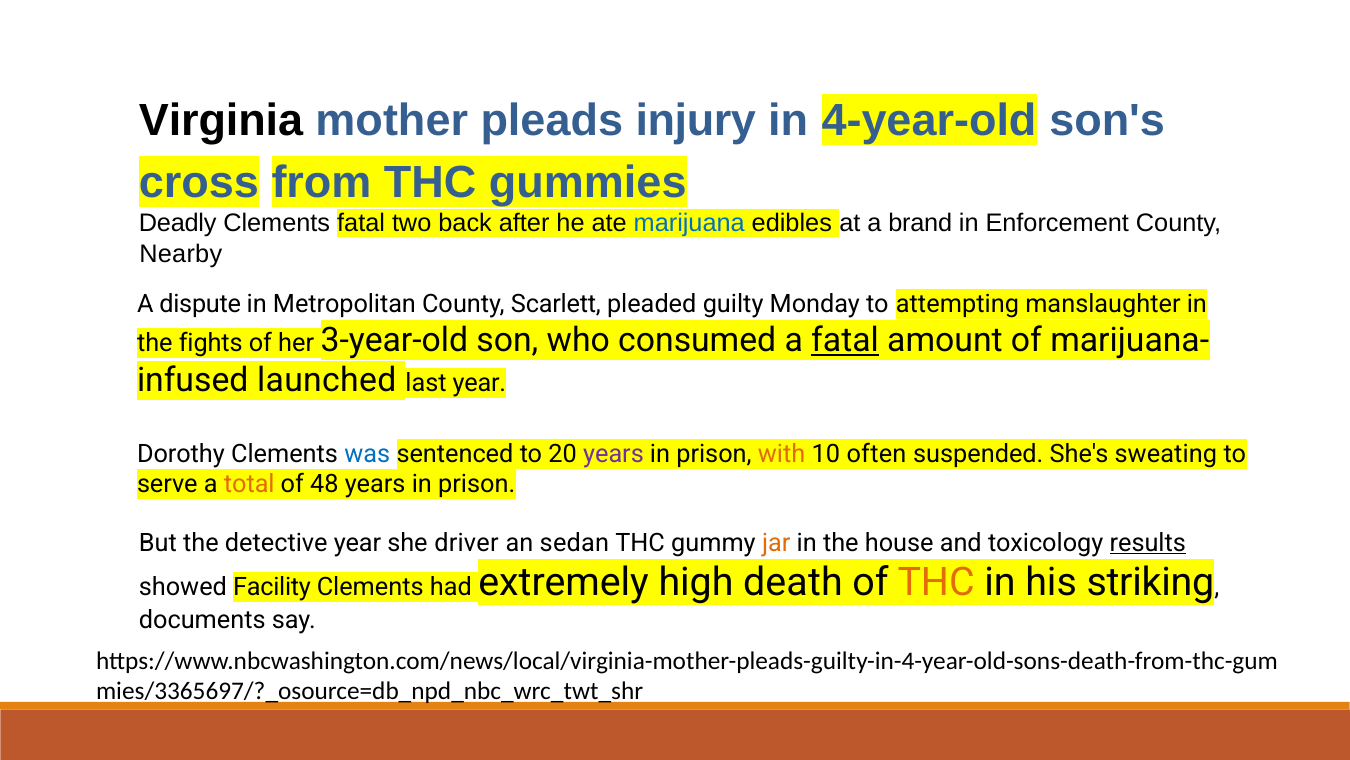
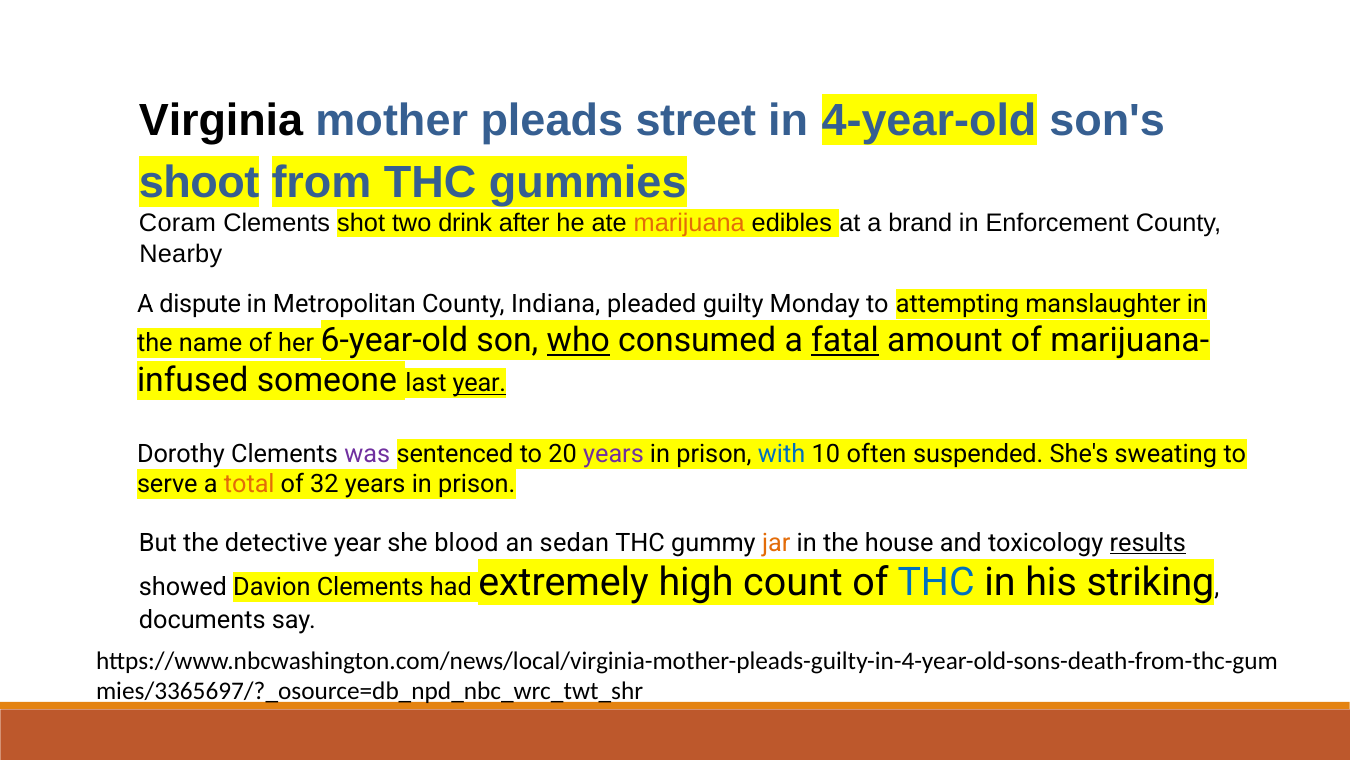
injury: injury -> street (696, 120)
cross: cross -> shoot (199, 182)
Deadly: Deadly -> Coram (177, 223)
Clements fatal: fatal -> shot (361, 223)
back: back -> drink (465, 223)
marijuana colour: blue -> orange (689, 223)
Scarlett: Scarlett -> Indiana (556, 304)
fights: fights -> name (211, 343)
3-year-old: 3-year-old -> 6-year-old (394, 340)
who underline: none -> present (578, 340)
launched: launched -> someone (327, 381)
year underline: none -> present (479, 383)
was colour: blue -> purple (367, 454)
with colour: orange -> blue (782, 454)
48: 48 -> 32 (324, 484)
driver: driver -> blood (466, 542)
Facility: Facility -> Davion (272, 587)
death: death -> count (793, 582)
THC colour: orange -> blue (936, 582)
